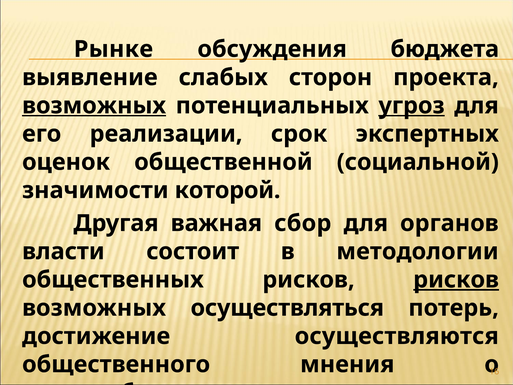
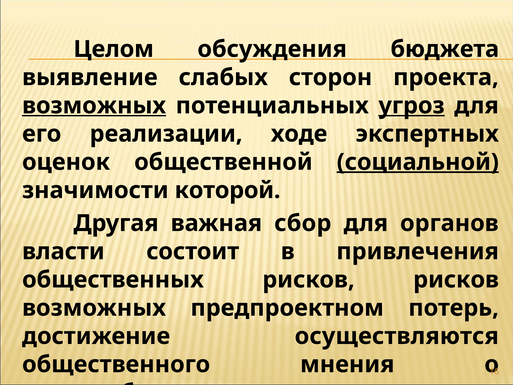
Рынке: Рынке -> Целом (114, 49)
срок: срок -> ходе (299, 134)
социальной underline: none -> present (418, 162)
методологии: методологии -> привлечения (418, 251)
рисков underline: present -> none (456, 280)
осуществляться: осуществляться -> предпроектном (287, 308)
